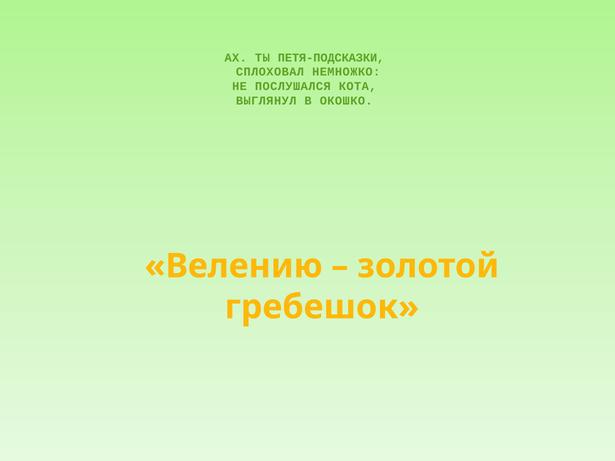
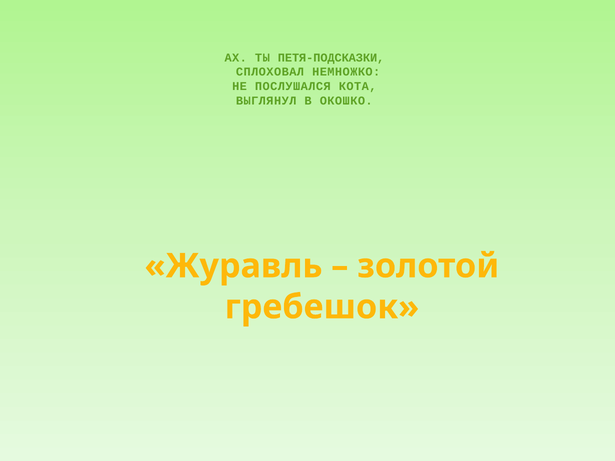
Велению: Велению -> Журавль (234, 266)
